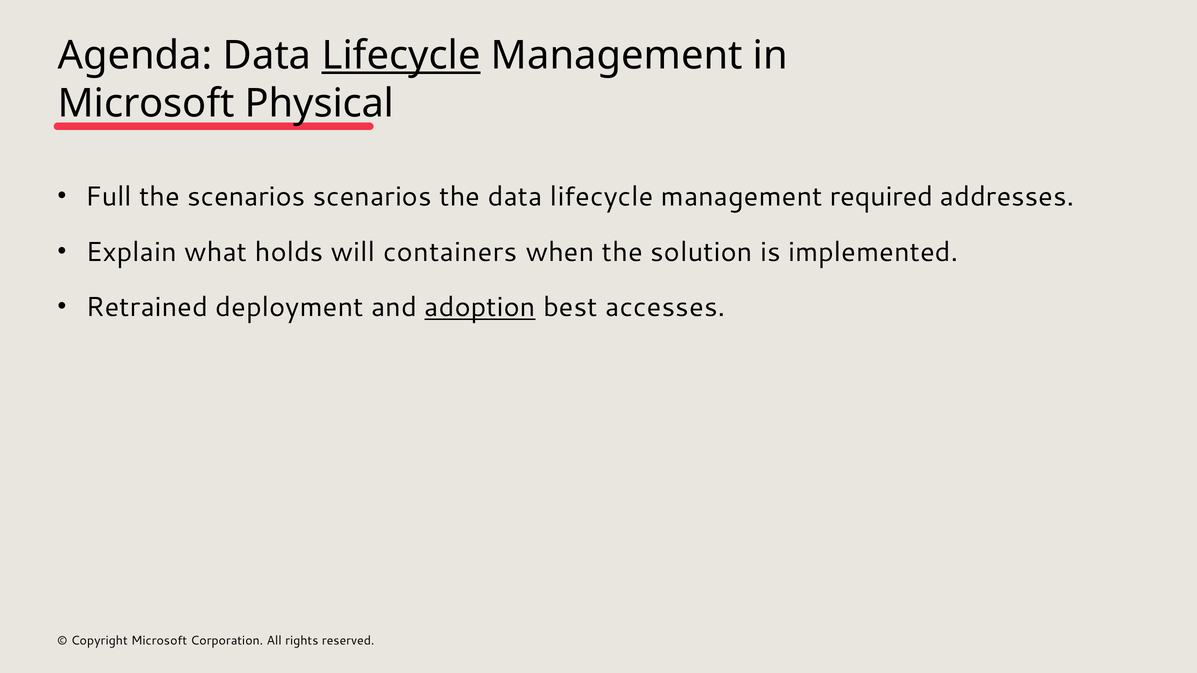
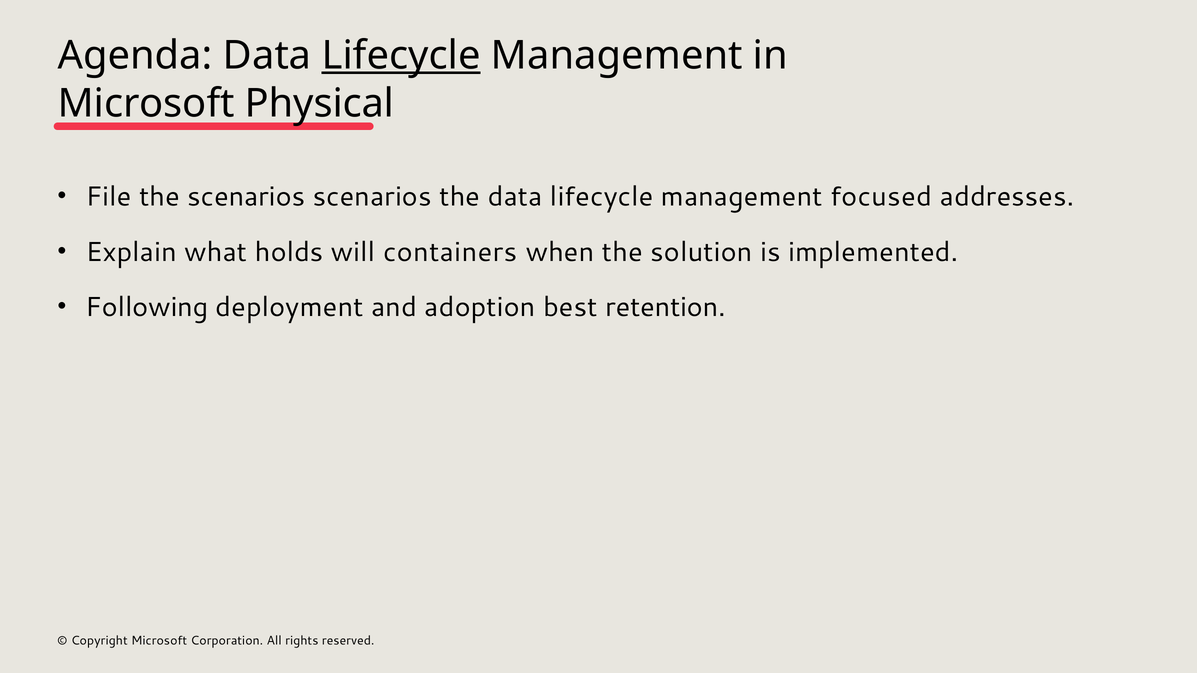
Full: Full -> File (109, 197)
required: required -> focused (881, 197)
Retrained: Retrained -> Following (147, 308)
adoption underline: present -> none (480, 308)
accesses: accesses -> retention (666, 308)
